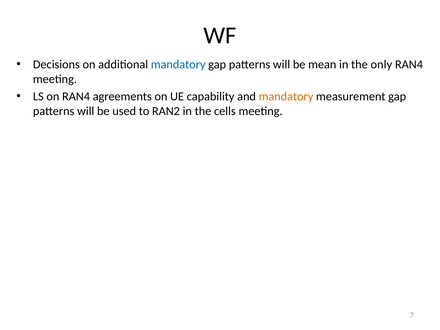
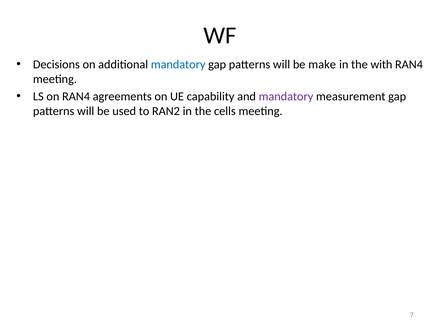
mean: mean -> make (322, 65)
only: only -> with (381, 65)
mandatory colour: orange -> purple (286, 96)
